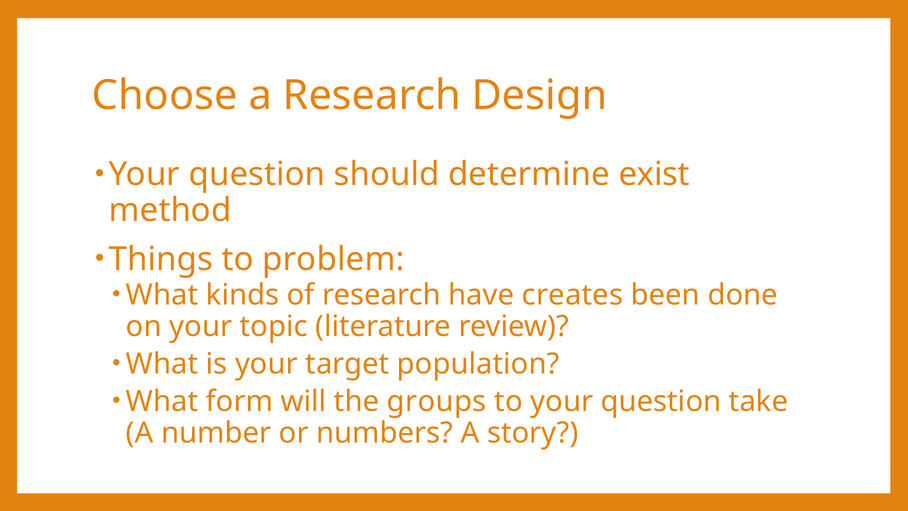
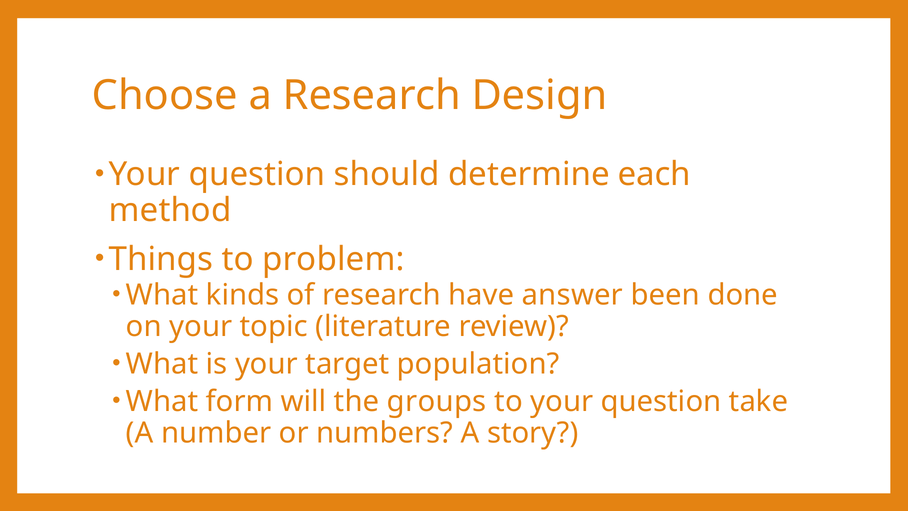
exist: exist -> each (654, 174)
creates: creates -> answer (572, 295)
